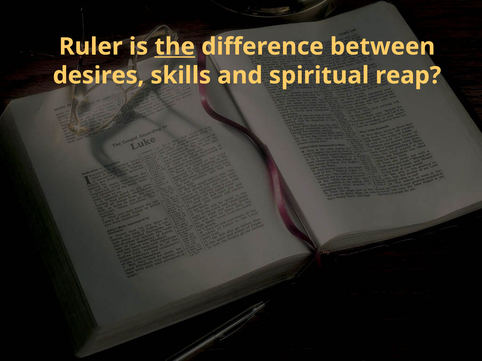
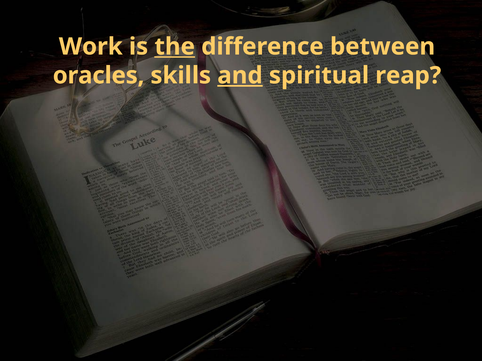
Ruler: Ruler -> Work (91, 47)
desires: desires -> oracles (99, 76)
and underline: none -> present (240, 76)
